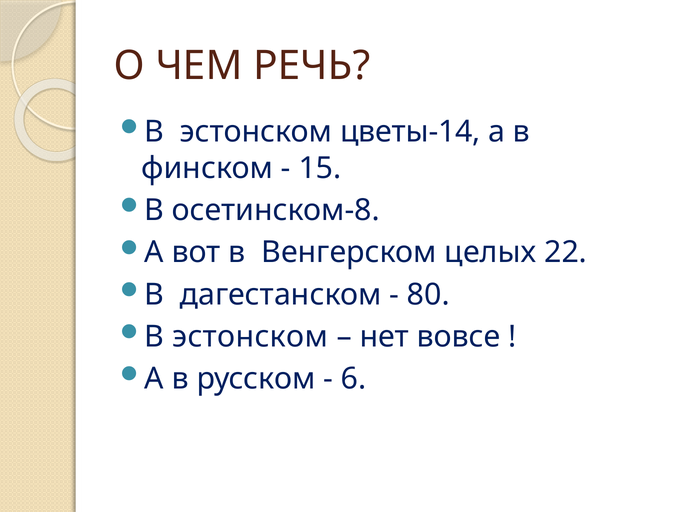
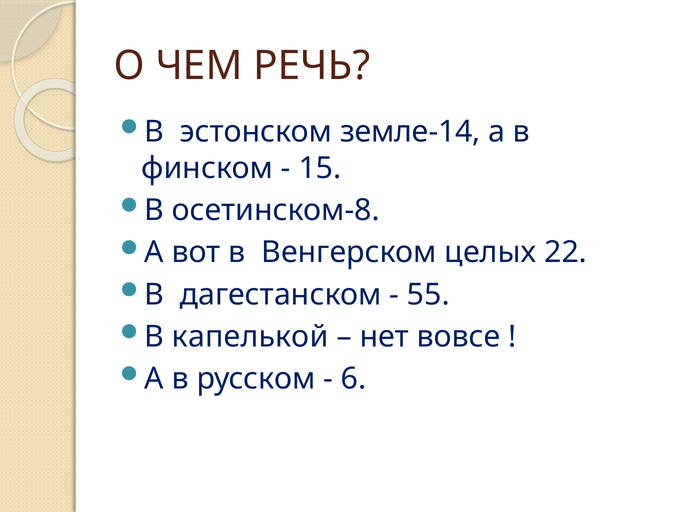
цветы-14: цветы-14 -> земле-14 (410, 132)
80: 80 -> 55 (428, 295)
эстонском: эстонском -> капелькой (250, 337)
